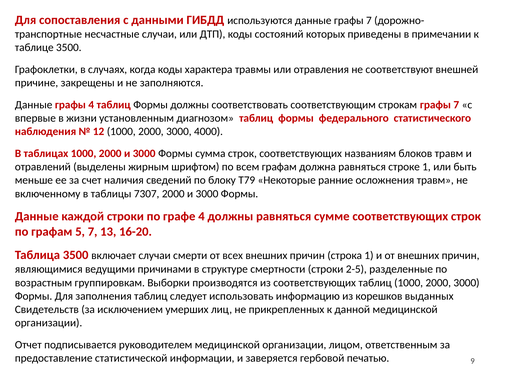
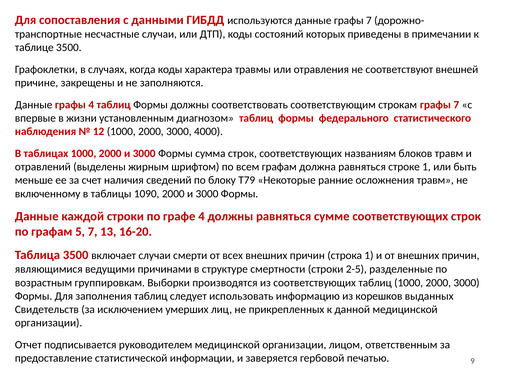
7307: 7307 -> 1090 (147, 194)
